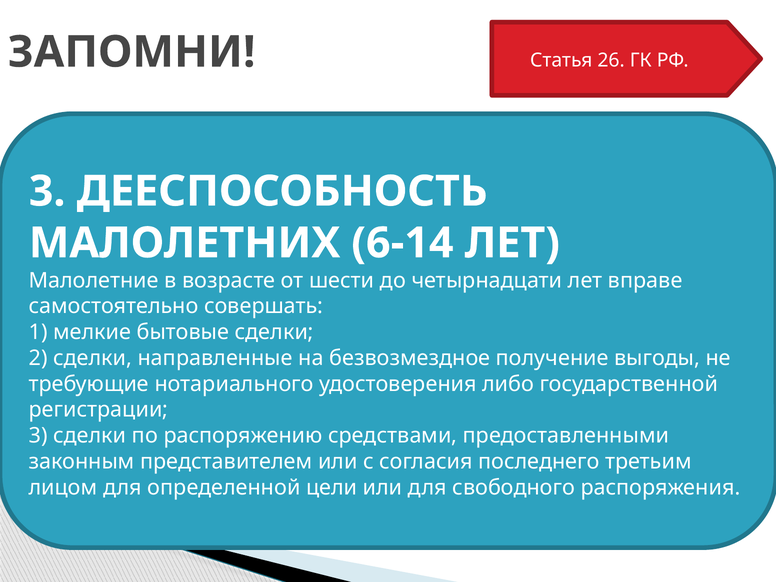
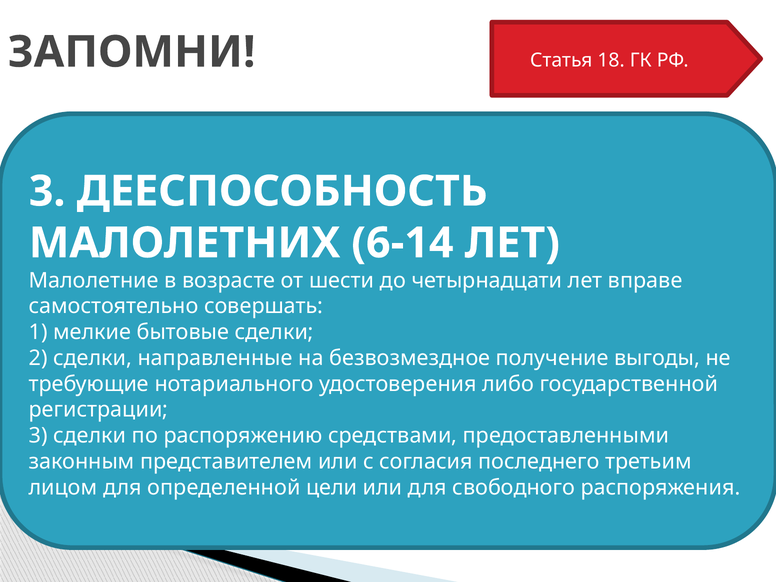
26: 26 -> 18 (611, 60)
